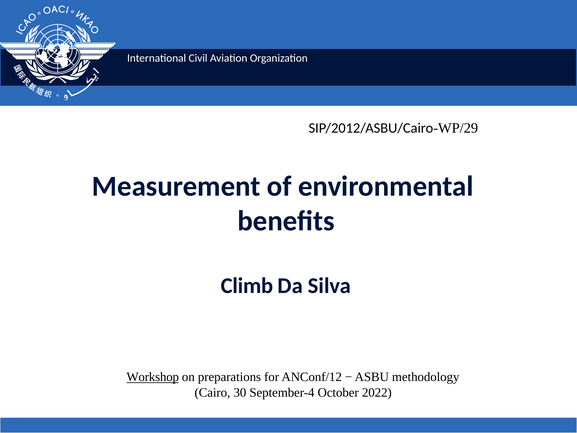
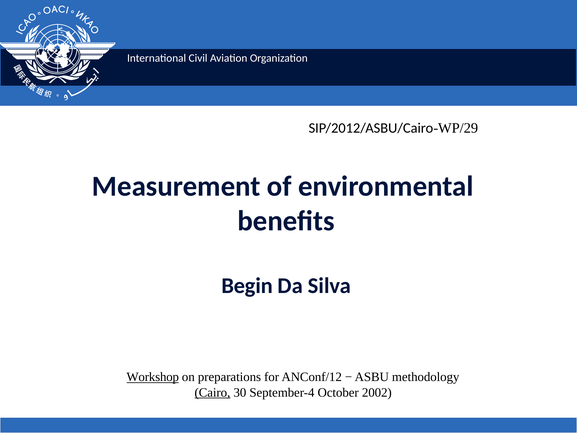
Climb: Climb -> Begin (247, 286)
Cairo underline: none -> present (212, 392)
2022: 2022 -> 2002 (377, 392)
